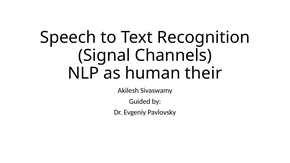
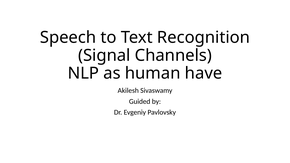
their: their -> have (204, 73)
